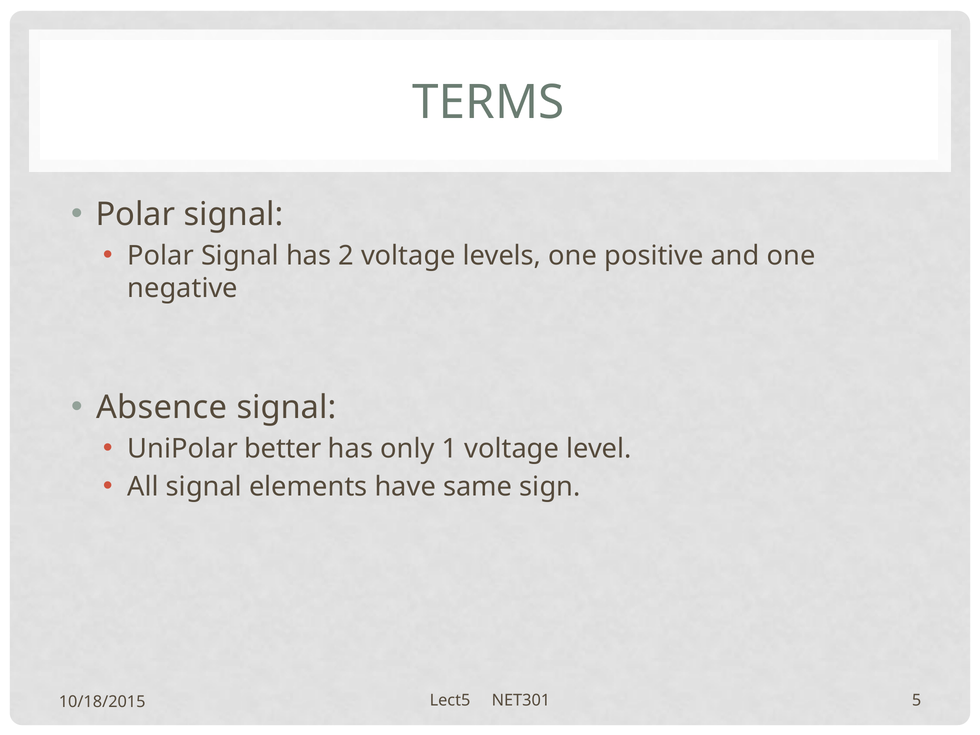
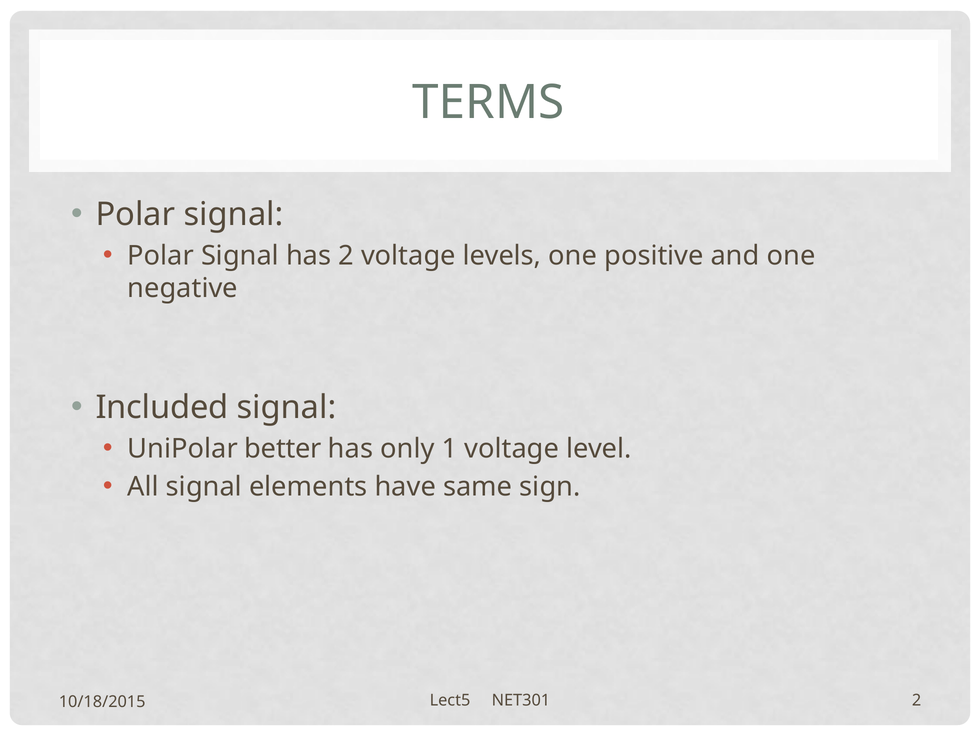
Absence: Absence -> Included (162, 408)
NET301 5: 5 -> 2 (917, 701)
